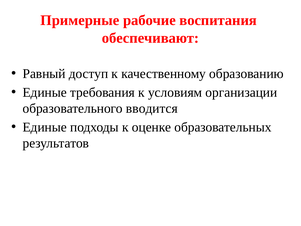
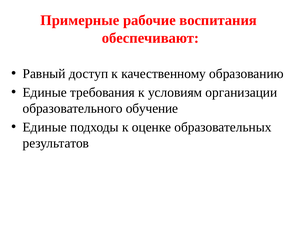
вводится: вводится -> обучение (152, 108)
